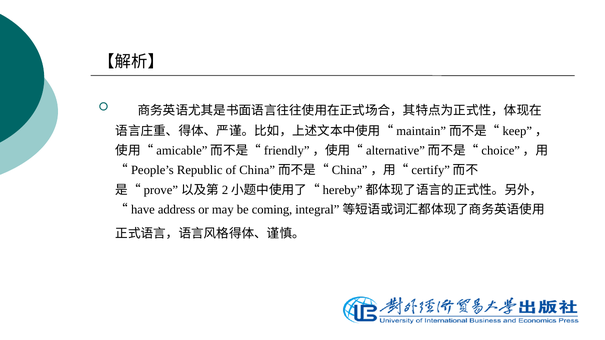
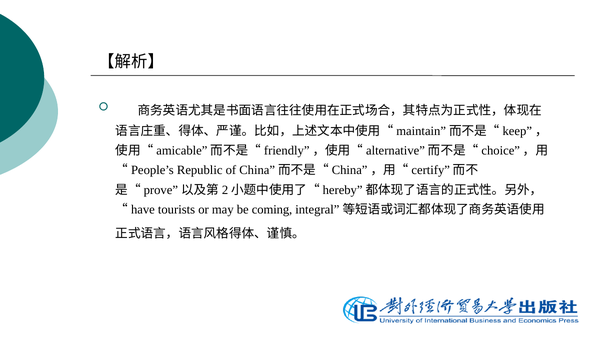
address: address -> tourists (177, 210)
